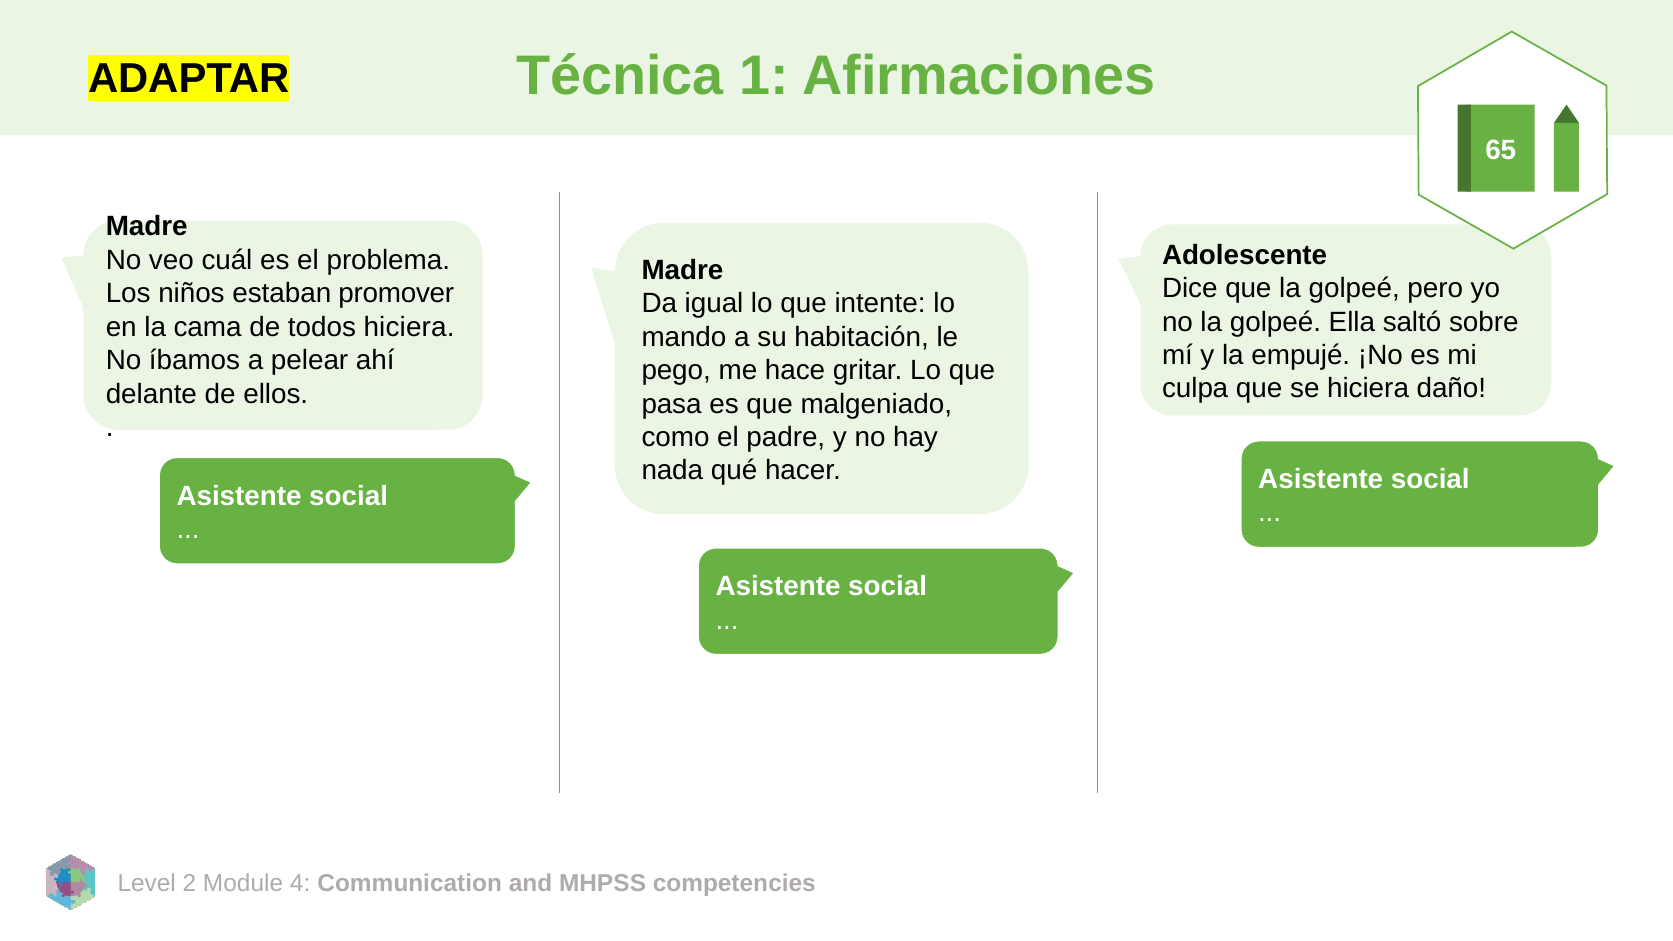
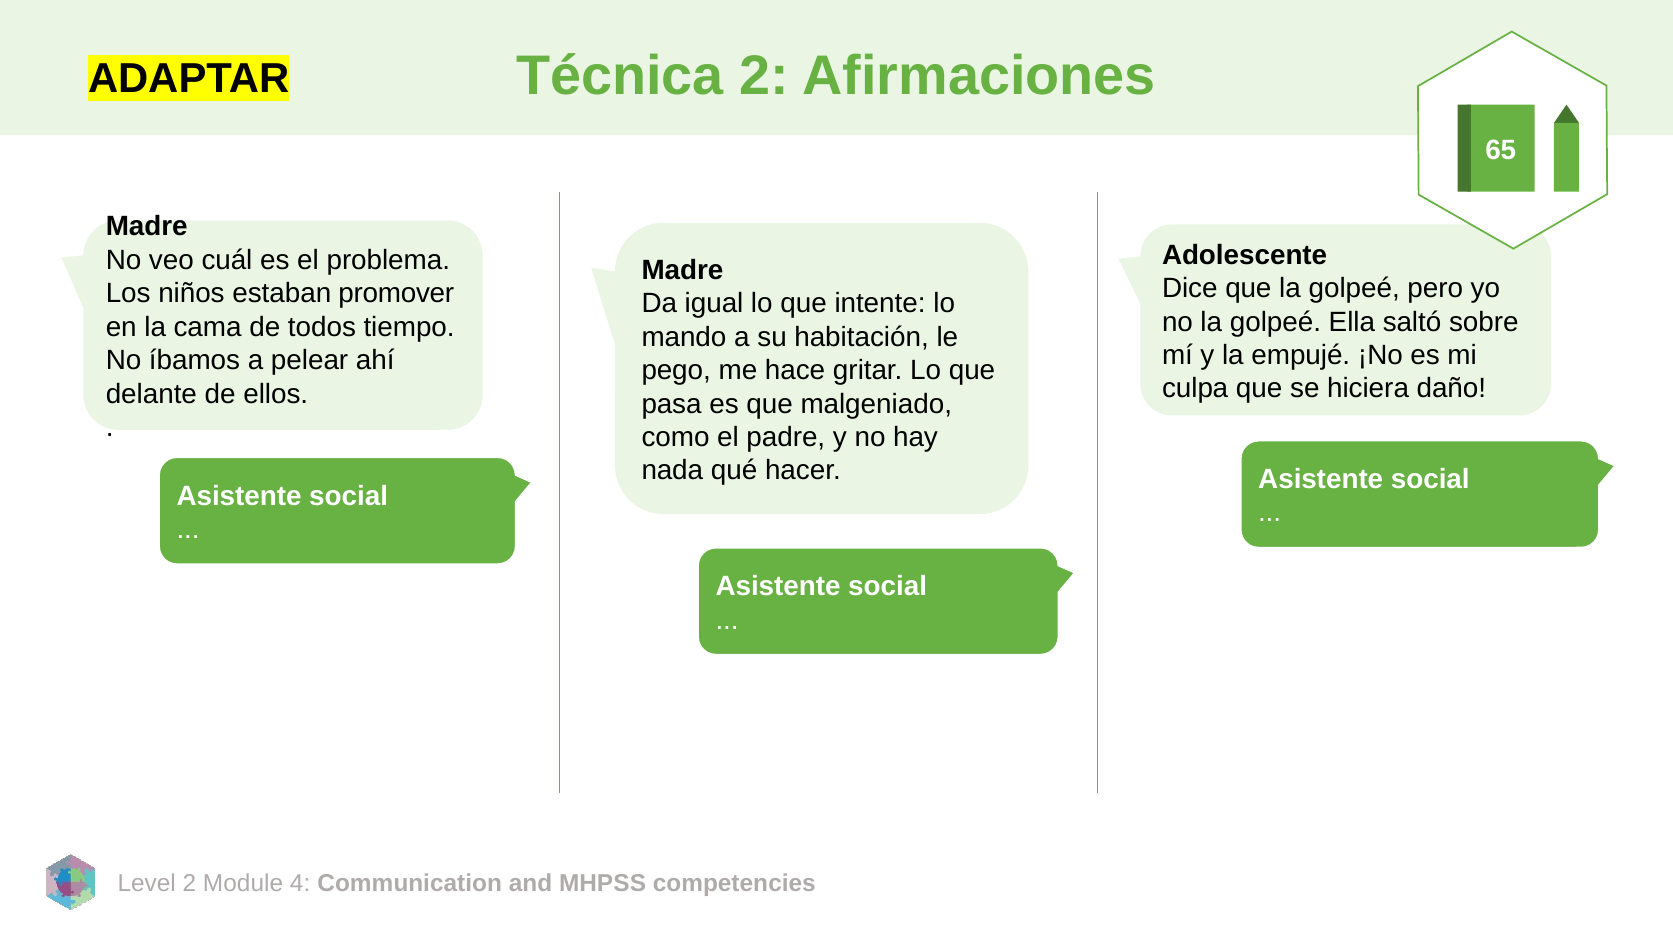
Técnica 1: 1 -> 2 (764, 76)
todos hiciera: hiciera -> tiempo (409, 327)
